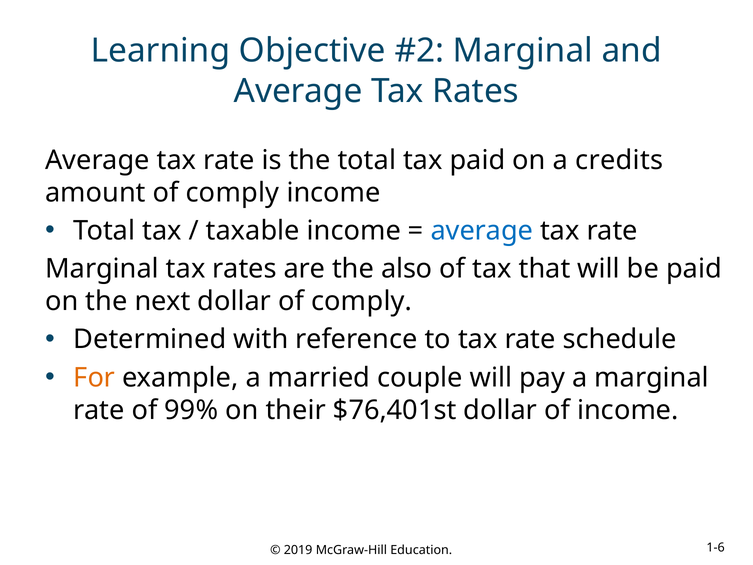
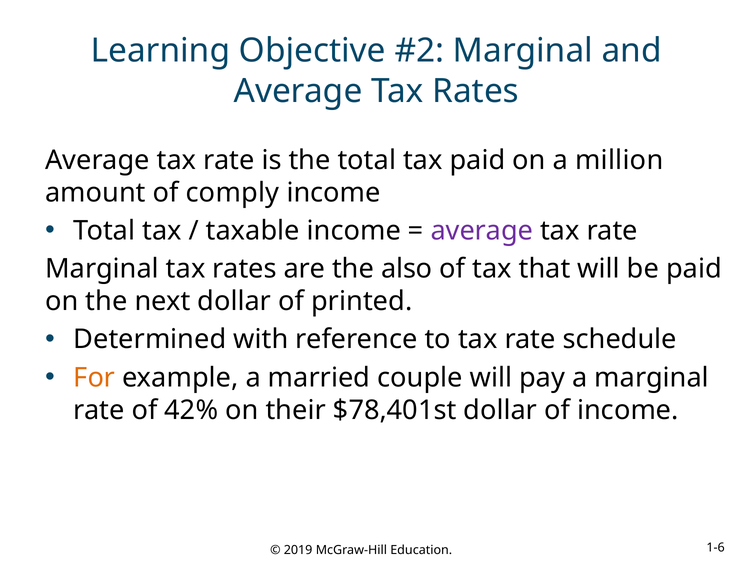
credits: credits -> million (619, 160)
average colour: blue -> purple (482, 231)
dollar of comply: comply -> printed (362, 301)
99%: 99% -> 42% (191, 410)
$76,401st: $76,401st -> $78,401st (395, 410)
